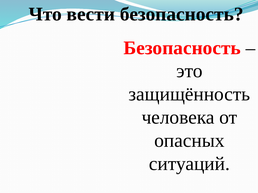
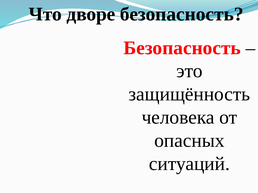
вести: вести -> дворе (91, 14)
